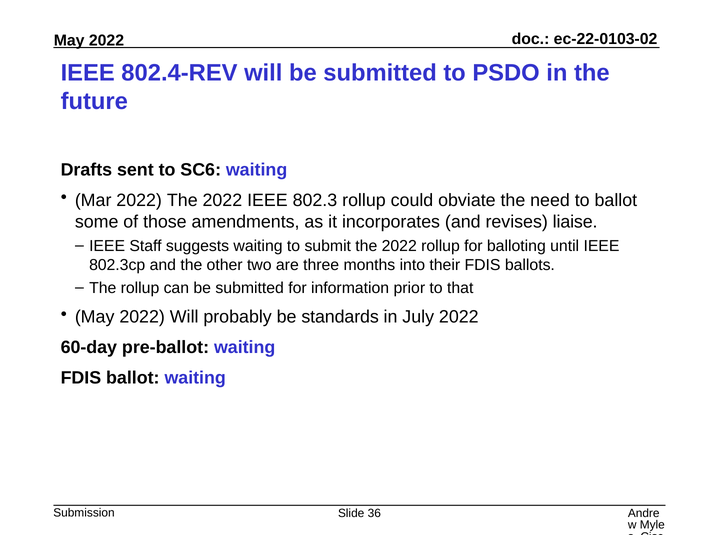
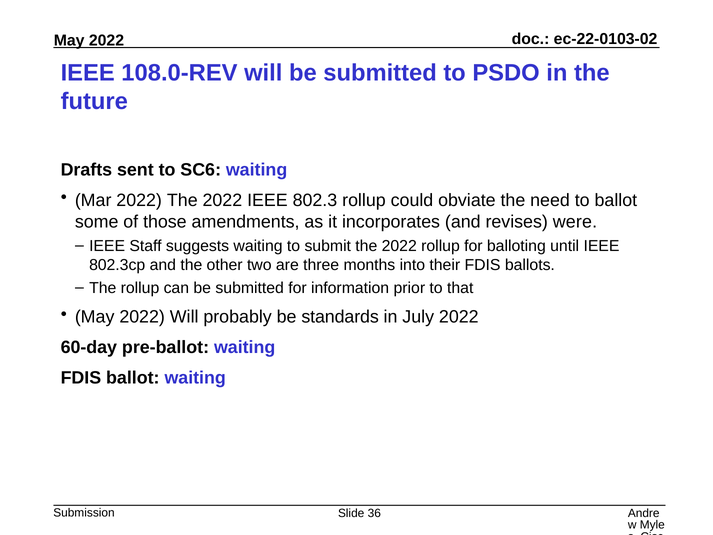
802.4-REV: 802.4-REV -> 108.0-REV (179, 73)
liaise: liaise -> were (575, 222)
